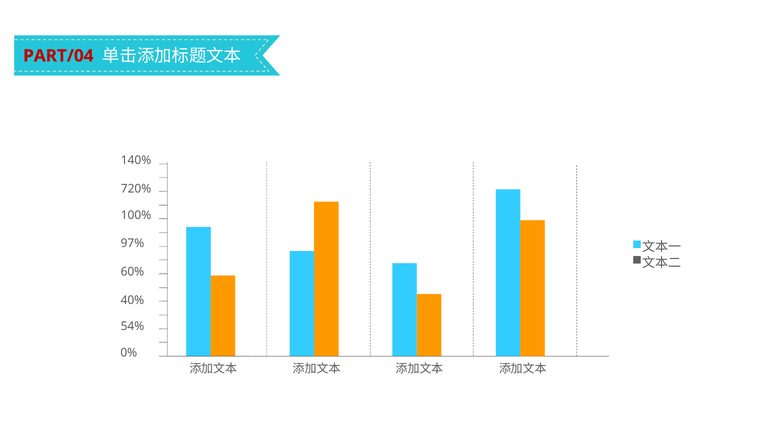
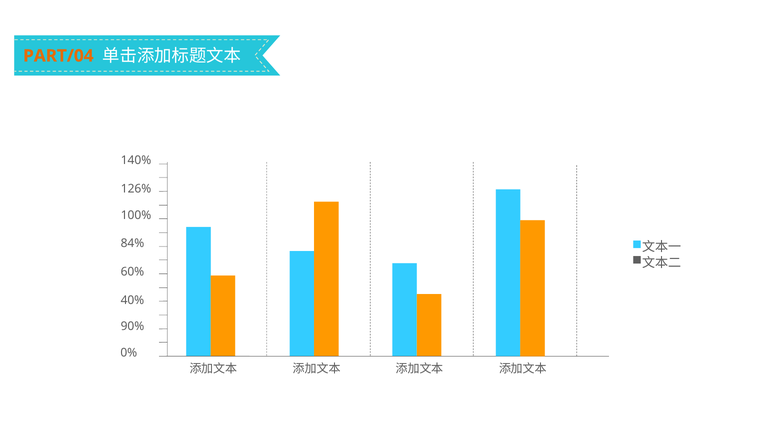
PART/04 colour: red -> orange (58, 56)
720%: 720% -> 126% (136, 189)
97%: 97% -> 84% (132, 243)
54%: 54% -> 90% (132, 326)
